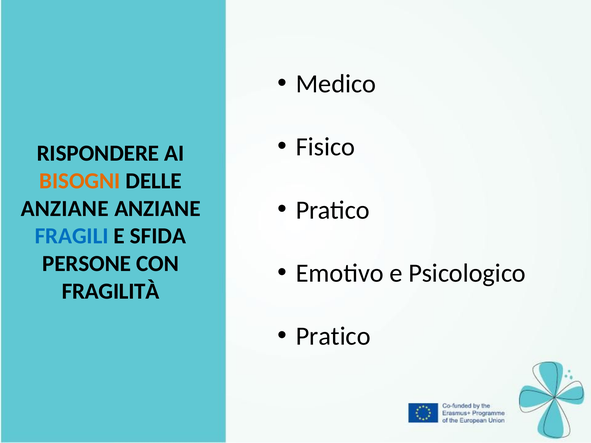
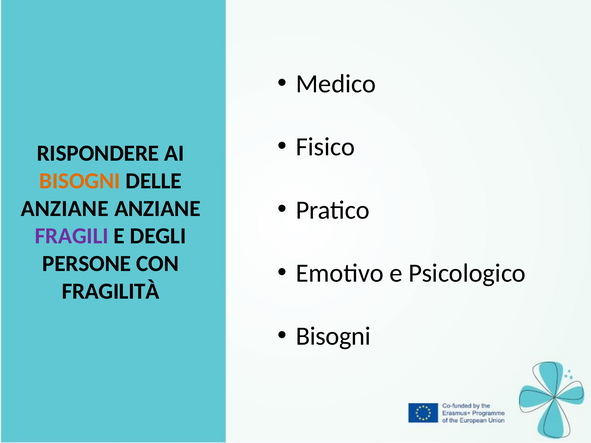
FRAGILI colour: blue -> purple (72, 236)
SFIDA: SFIDA -> DEGLI (158, 236)
Pratico: Pratico -> Bisogni (333, 336)
